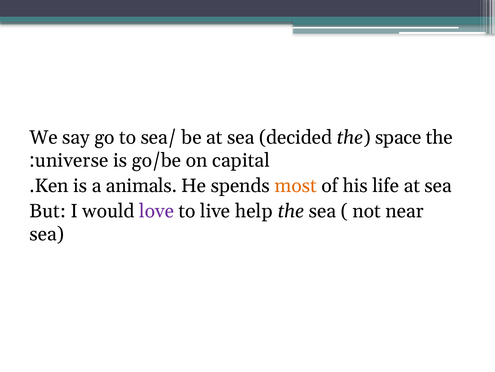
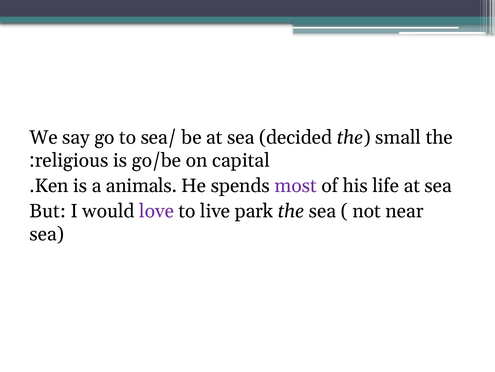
space: space -> small (398, 137)
universe: universe -> religious (72, 160)
most colour: orange -> purple (296, 185)
help: help -> park (254, 211)
